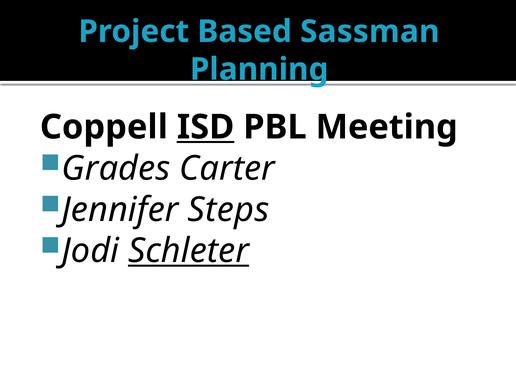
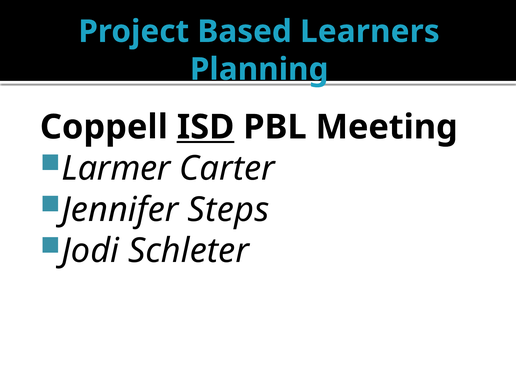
Sassman: Sassman -> Learners (370, 32)
Grades: Grades -> Larmer (116, 168)
Schleter underline: present -> none (189, 251)
